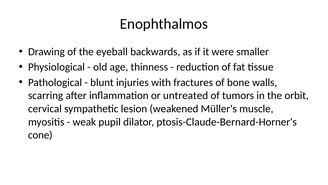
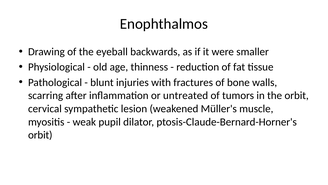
cone: cone -> orbit (40, 135)
